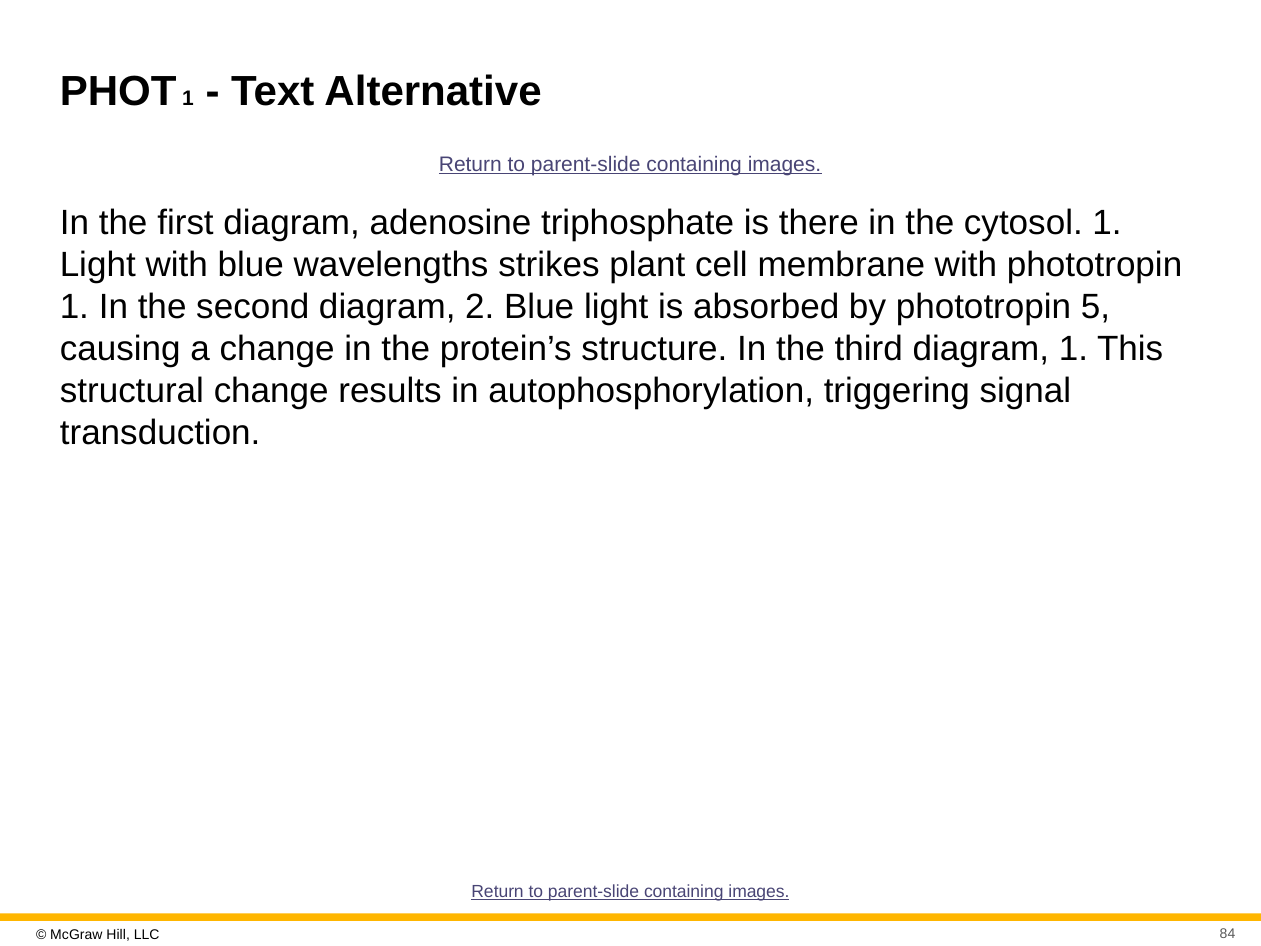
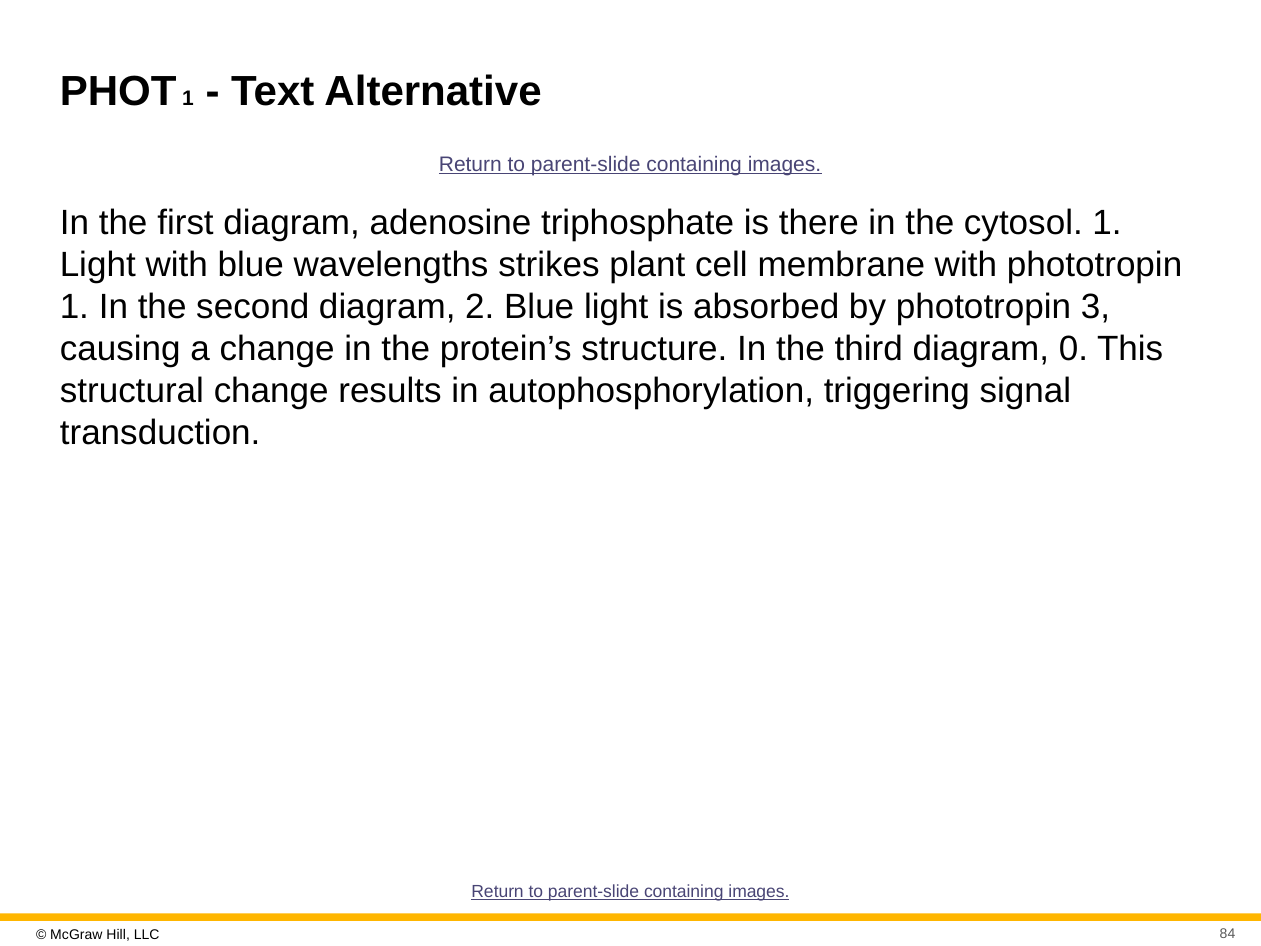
5: 5 -> 3 (1095, 307)
diagram 1: 1 -> 0 (1073, 349)
